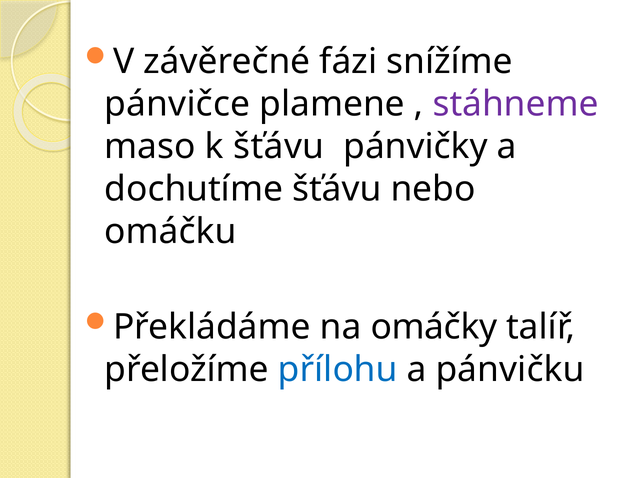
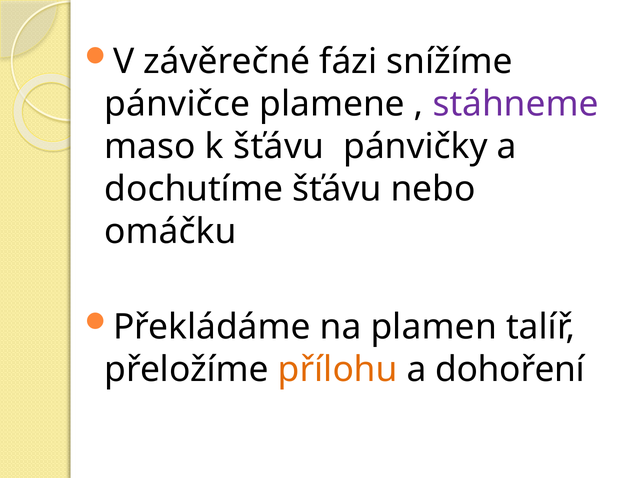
omáčky: omáčky -> plamen (434, 327)
přílohu colour: blue -> orange (338, 369)
pánvičku: pánvičku -> dohoření (510, 369)
